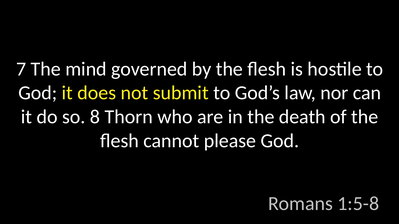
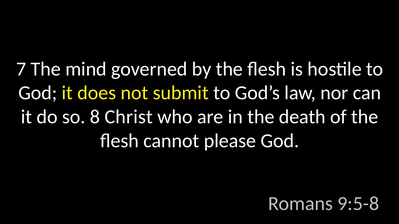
Thorn: Thorn -> Christ (129, 117)
1:5-8: 1:5-8 -> 9:5-8 (358, 204)
